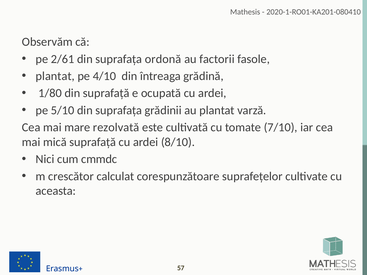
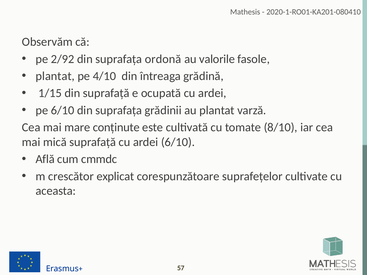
2/61: 2/61 -> 2/92 (63, 59)
factorii: factorii -> valorile (217, 59)
1/80: 1/80 -> 1/15 (50, 93)
pe 5/10: 5/10 -> 6/10 (63, 110)
rezolvată: rezolvată -> conținute (116, 128)
7/10: 7/10 -> 8/10 (281, 128)
ardei 8/10: 8/10 -> 6/10 (178, 142)
Nici: Nici -> Află (45, 159)
calculat: calculat -> explicat (115, 176)
